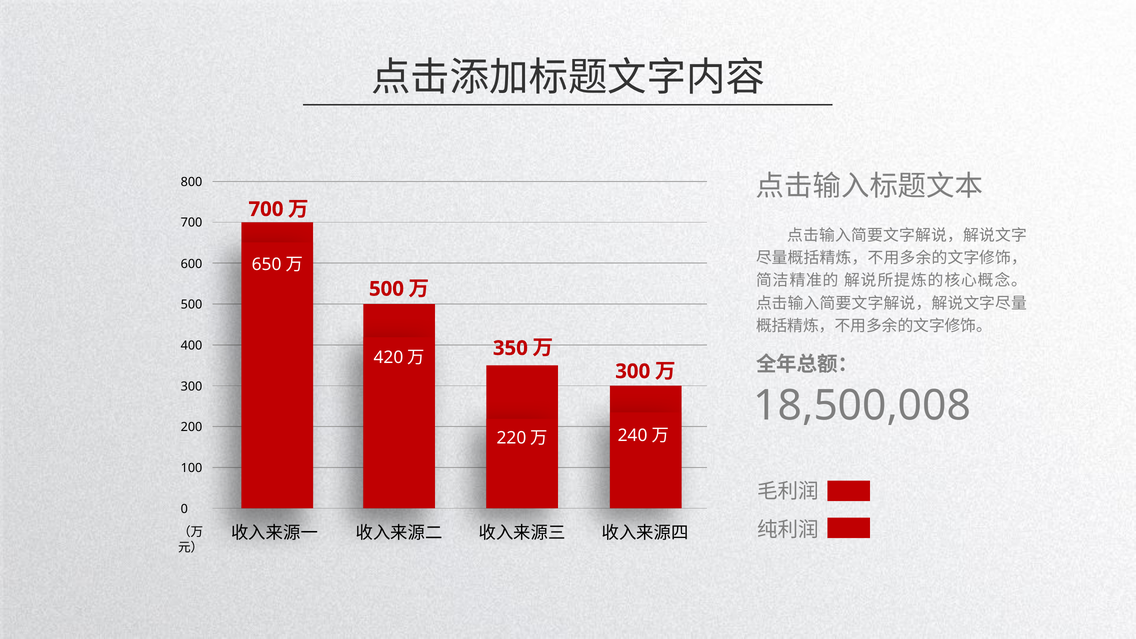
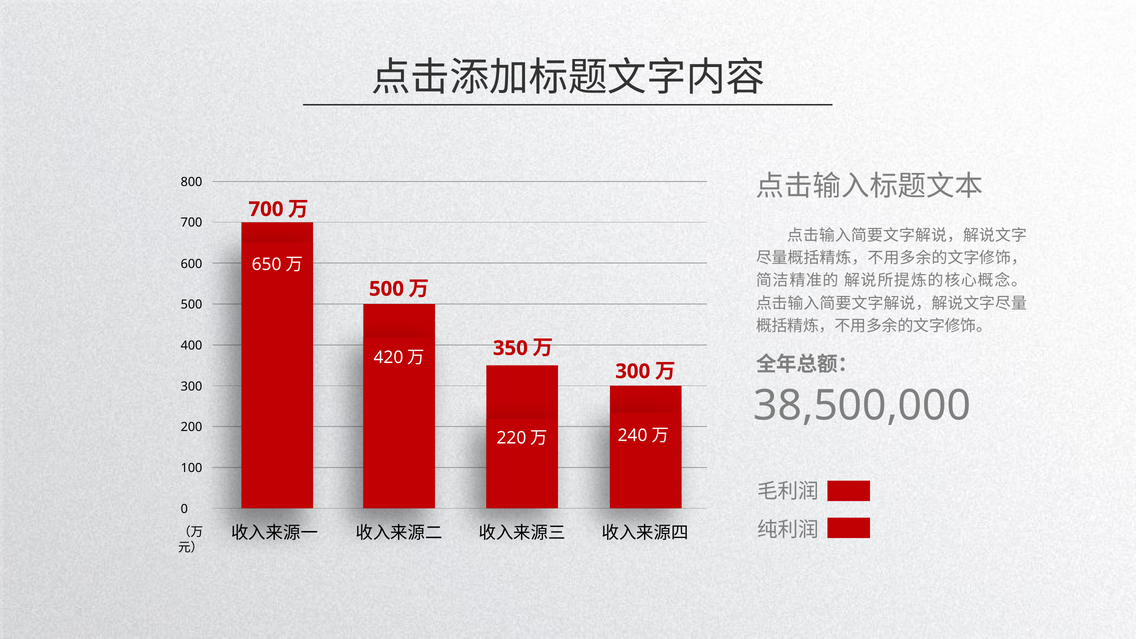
18,500,008: 18,500,008 -> 38,500,000 (862, 406)
